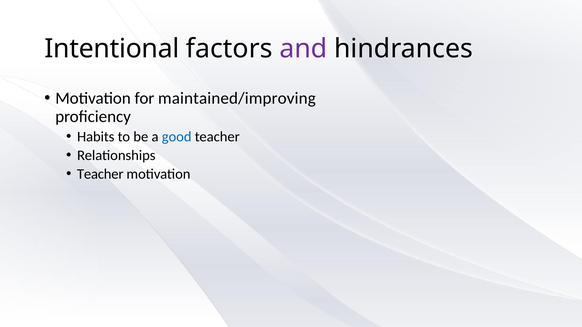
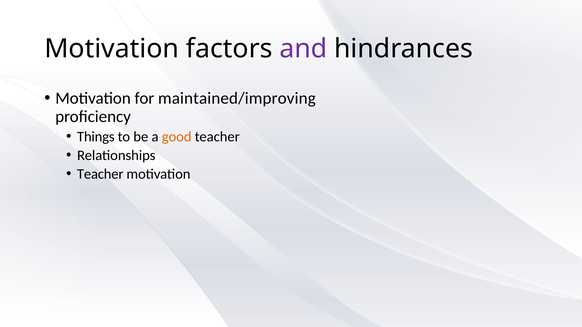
Intentional: Intentional -> Motivation (112, 49)
Habits: Habits -> Things (96, 137)
good colour: blue -> orange (177, 137)
